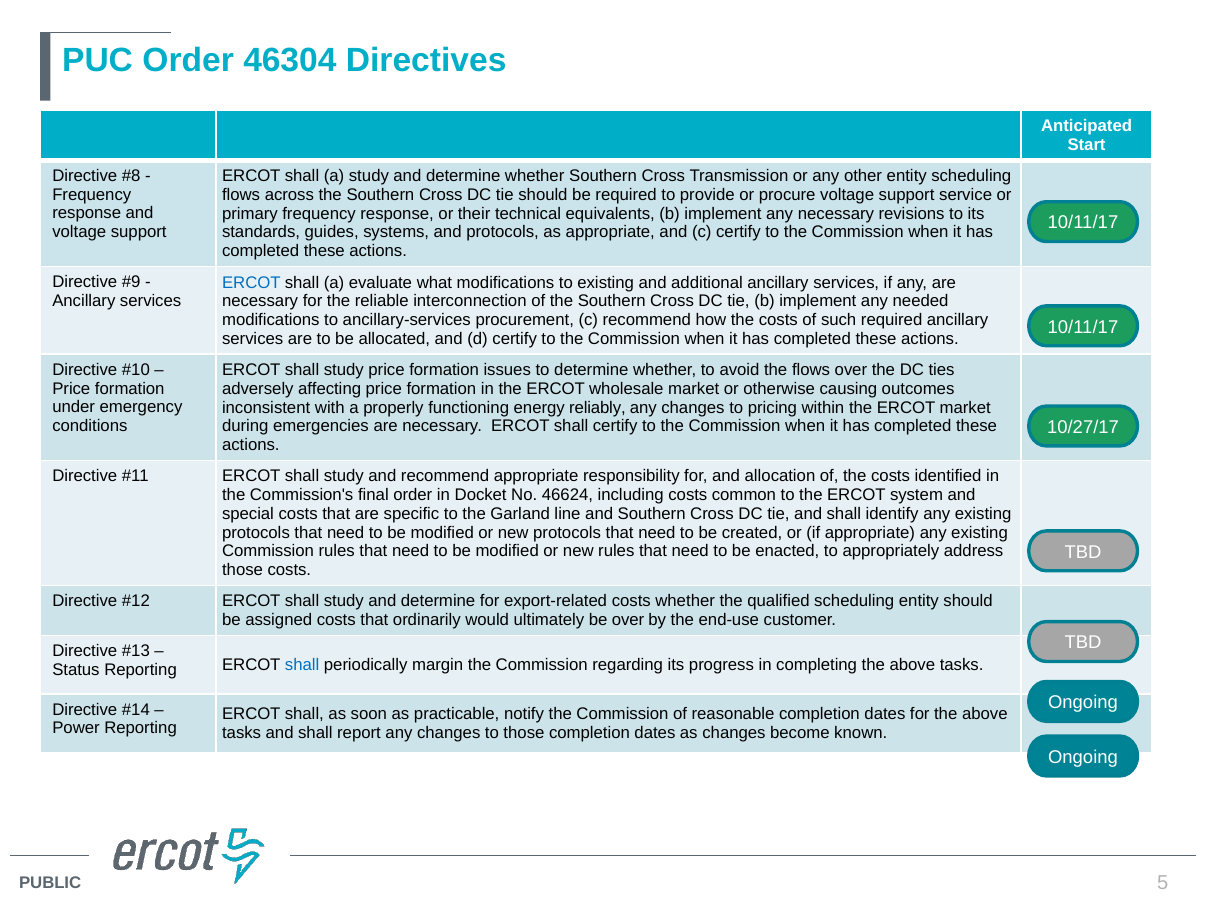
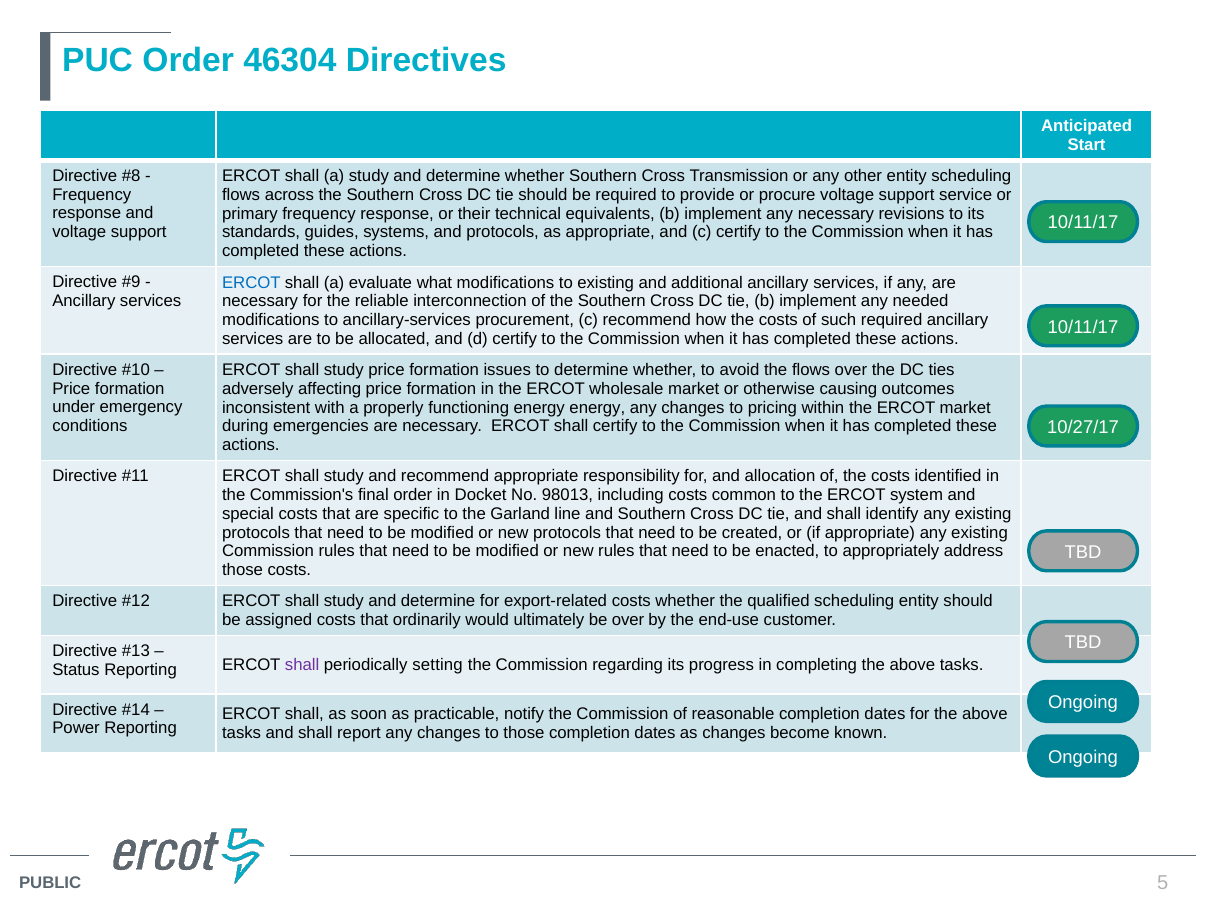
energy reliably: reliably -> energy (597, 408)
46624: 46624 -> 98013 (567, 495)
shall colour: blue -> purple (302, 665)
margin: margin -> setting (438, 665)
